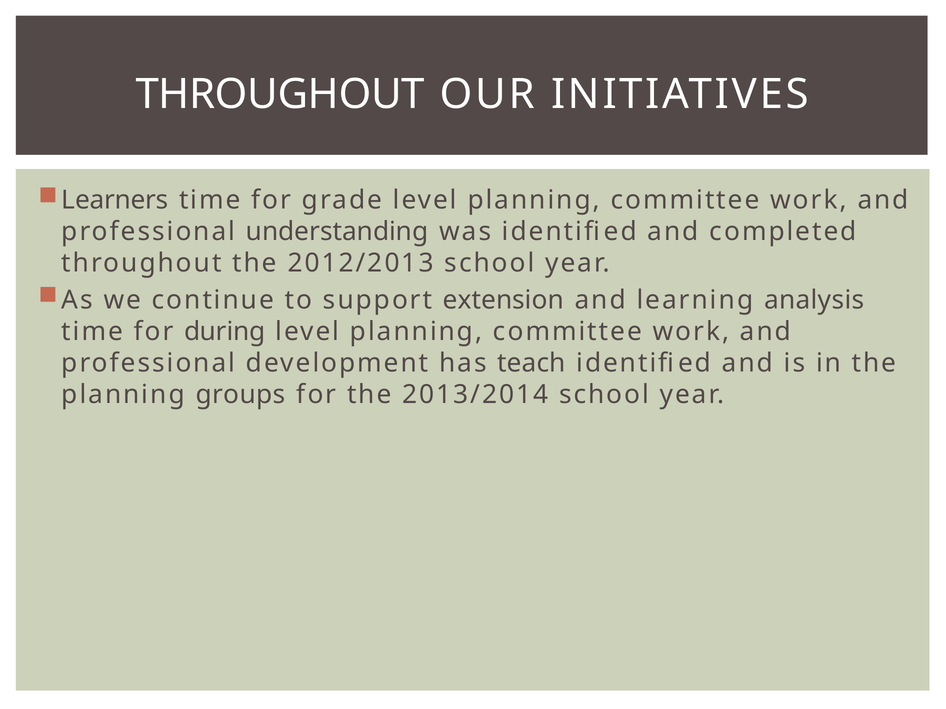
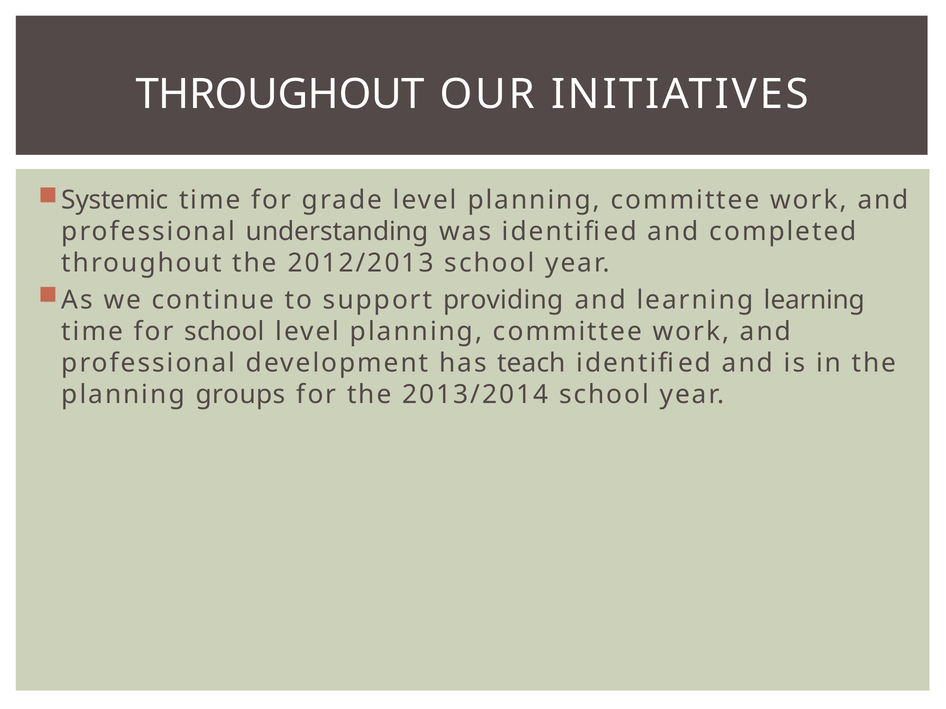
Learners: Learners -> Systemic (115, 200)
extension: extension -> providing (503, 300)
learning analysis: analysis -> learning (815, 300)
for during: during -> school (224, 332)
